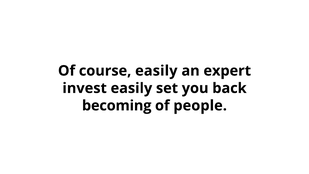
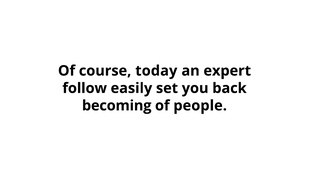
course easily: easily -> today (156, 71)
invest: invest -> follow (85, 88)
